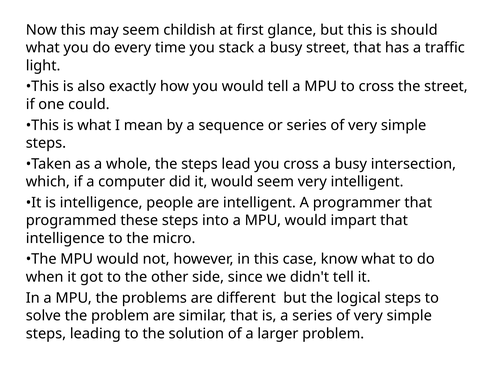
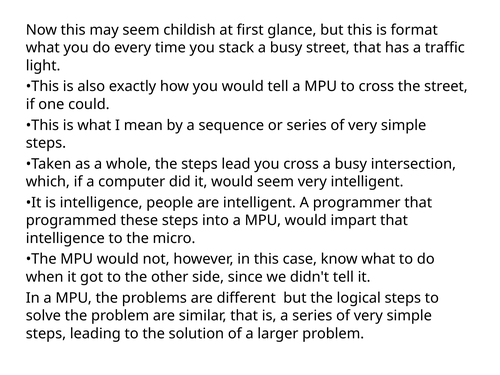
should: should -> format (414, 30)
